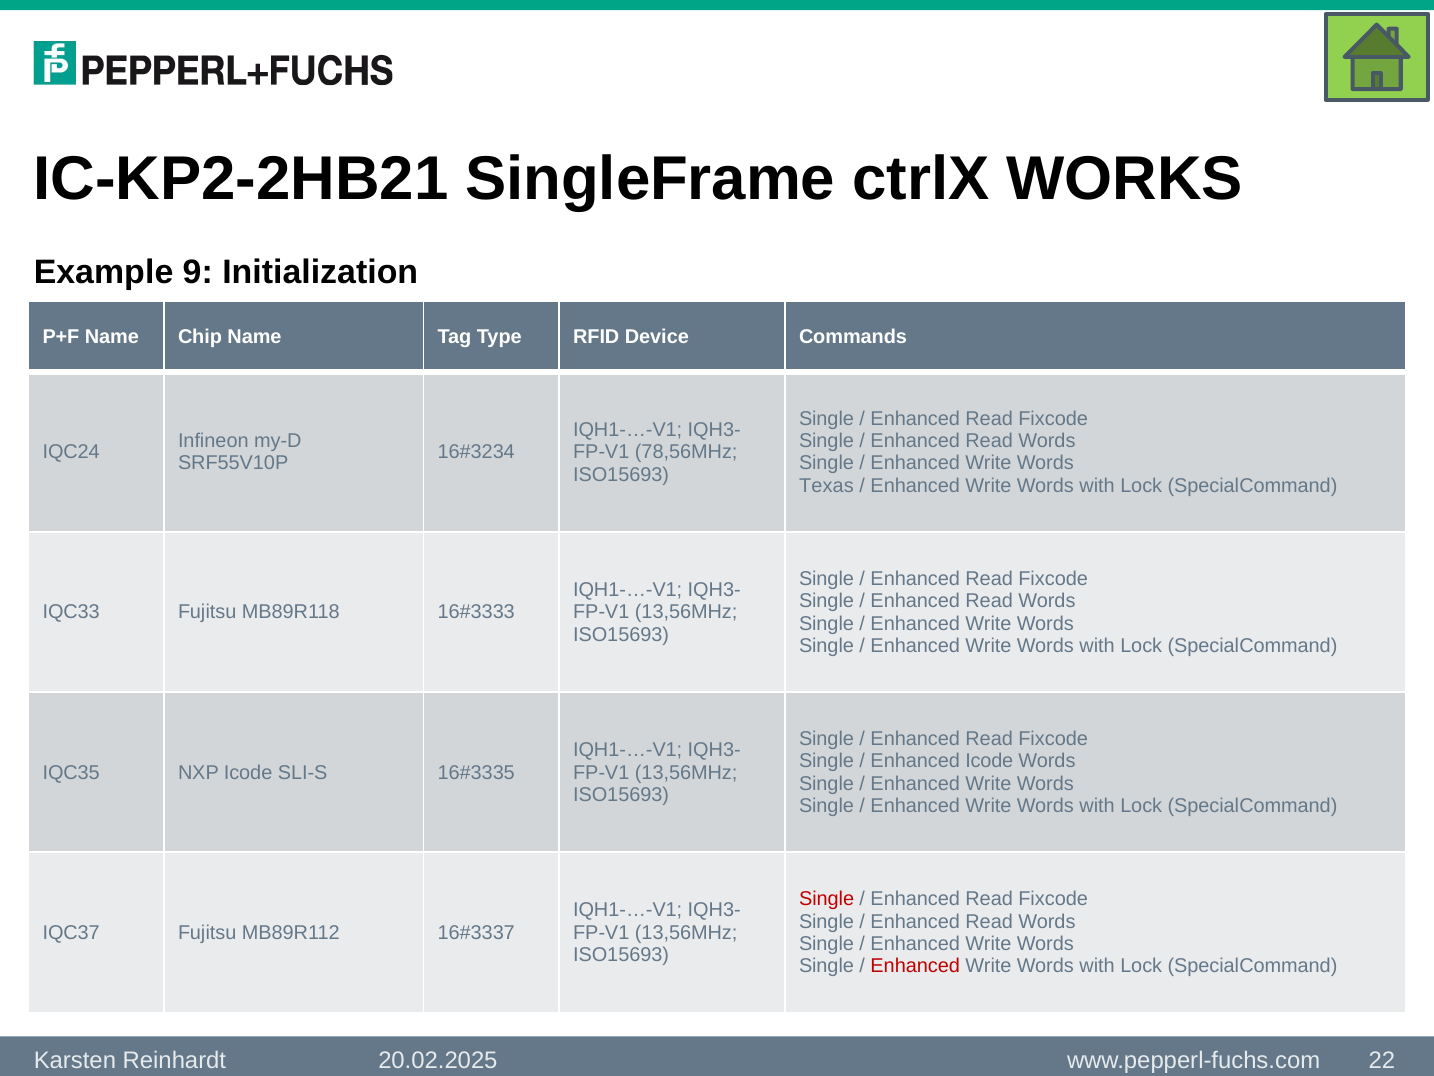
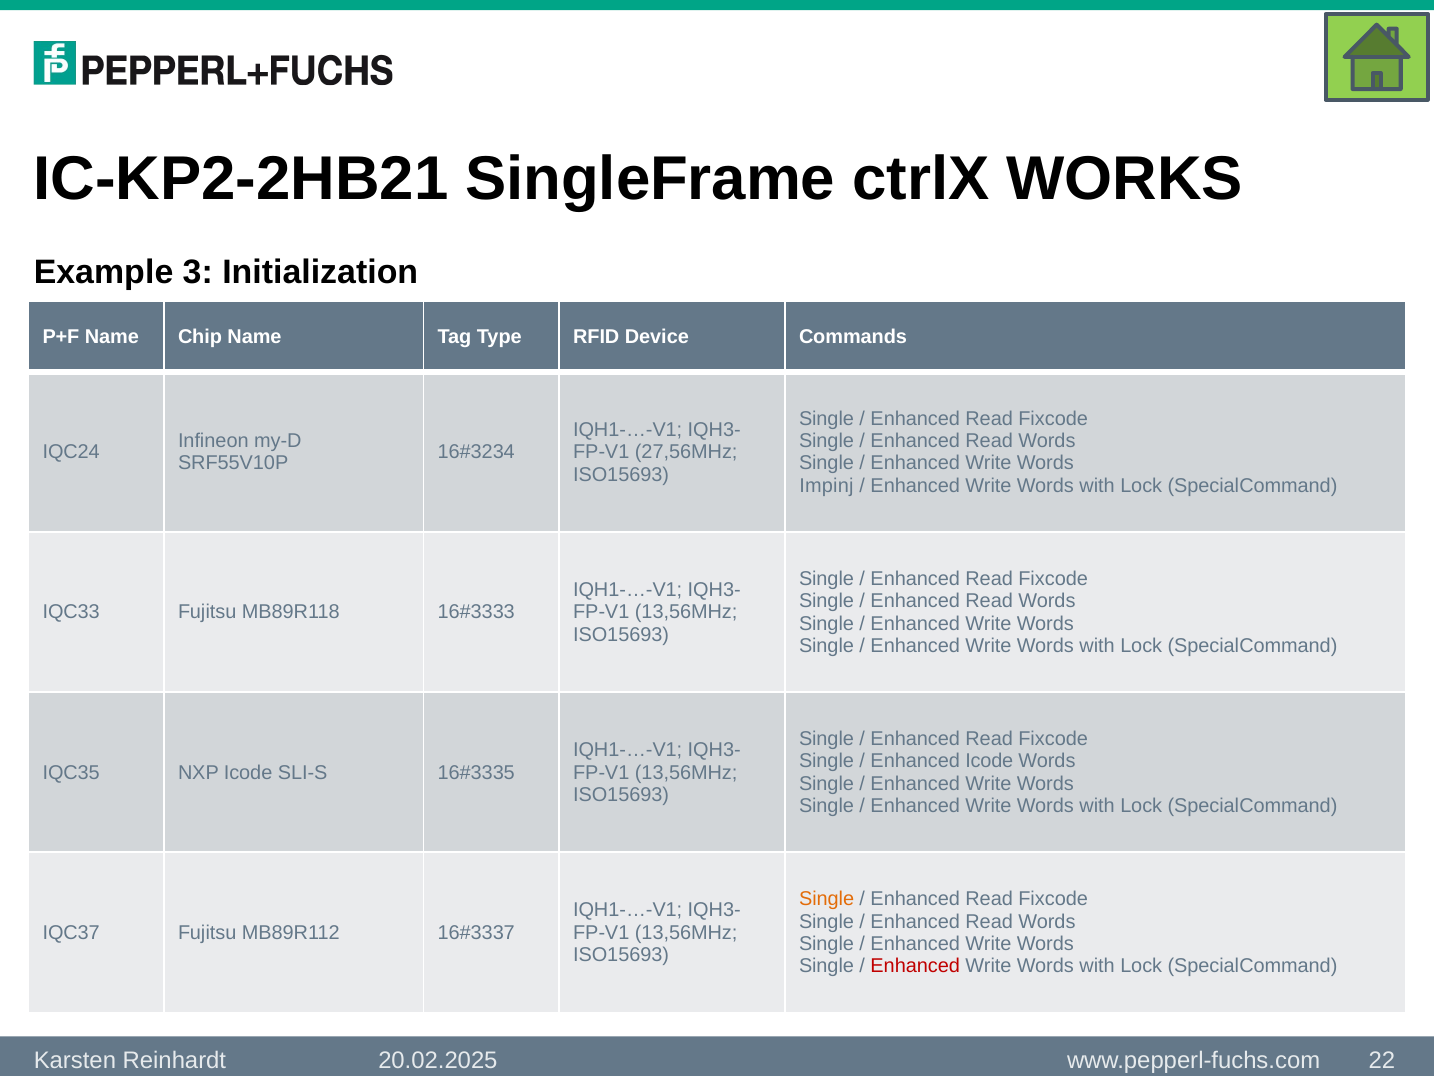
9: 9 -> 3 (198, 272)
78,56MHz: 78,56MHz -> 27,56MHz (686, 452)
Texas: Texas -> Impinj (826, 485)
Single colour: red -> orange (827, 899)
